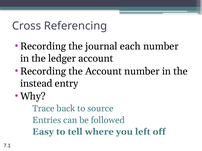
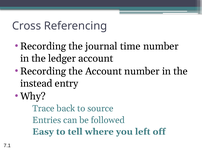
each: each -> time (130, 46)
